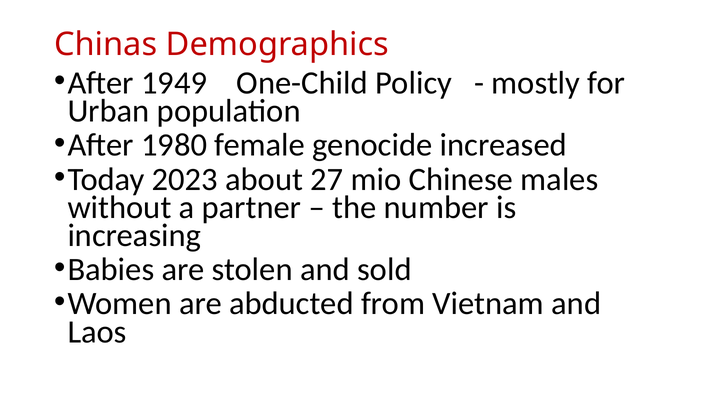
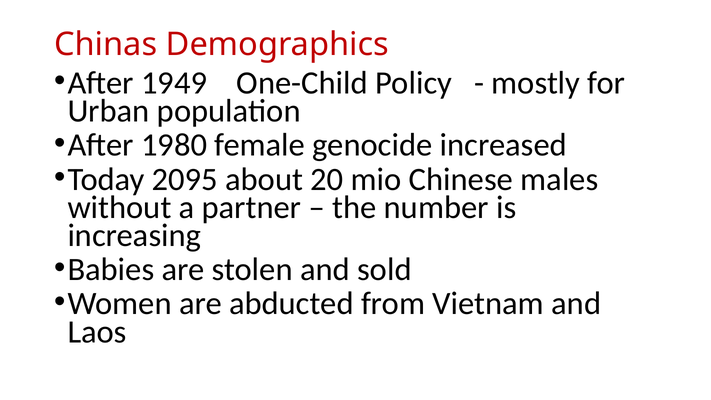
2023: 2023 -> 2095 (185, 179)
27: 27 -> 20 (327, 179)
